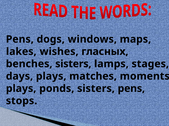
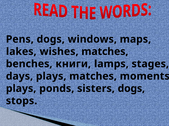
wishes гласных: гласных -> matches (105, 52)
benches sisters: sisters -> книги (73, 64)
sisters pens: pens -> dogs (131, 89)
